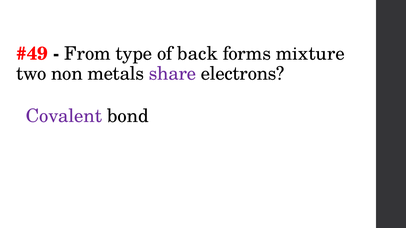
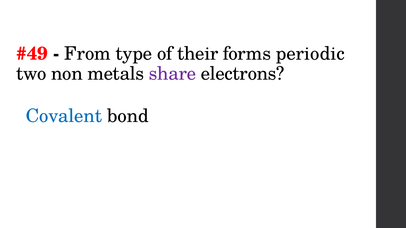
back: back -> their (198, 54)
mixture: mixture -> periodic (310, 54)
Covalent colour: purple -> blue (64, 116)
